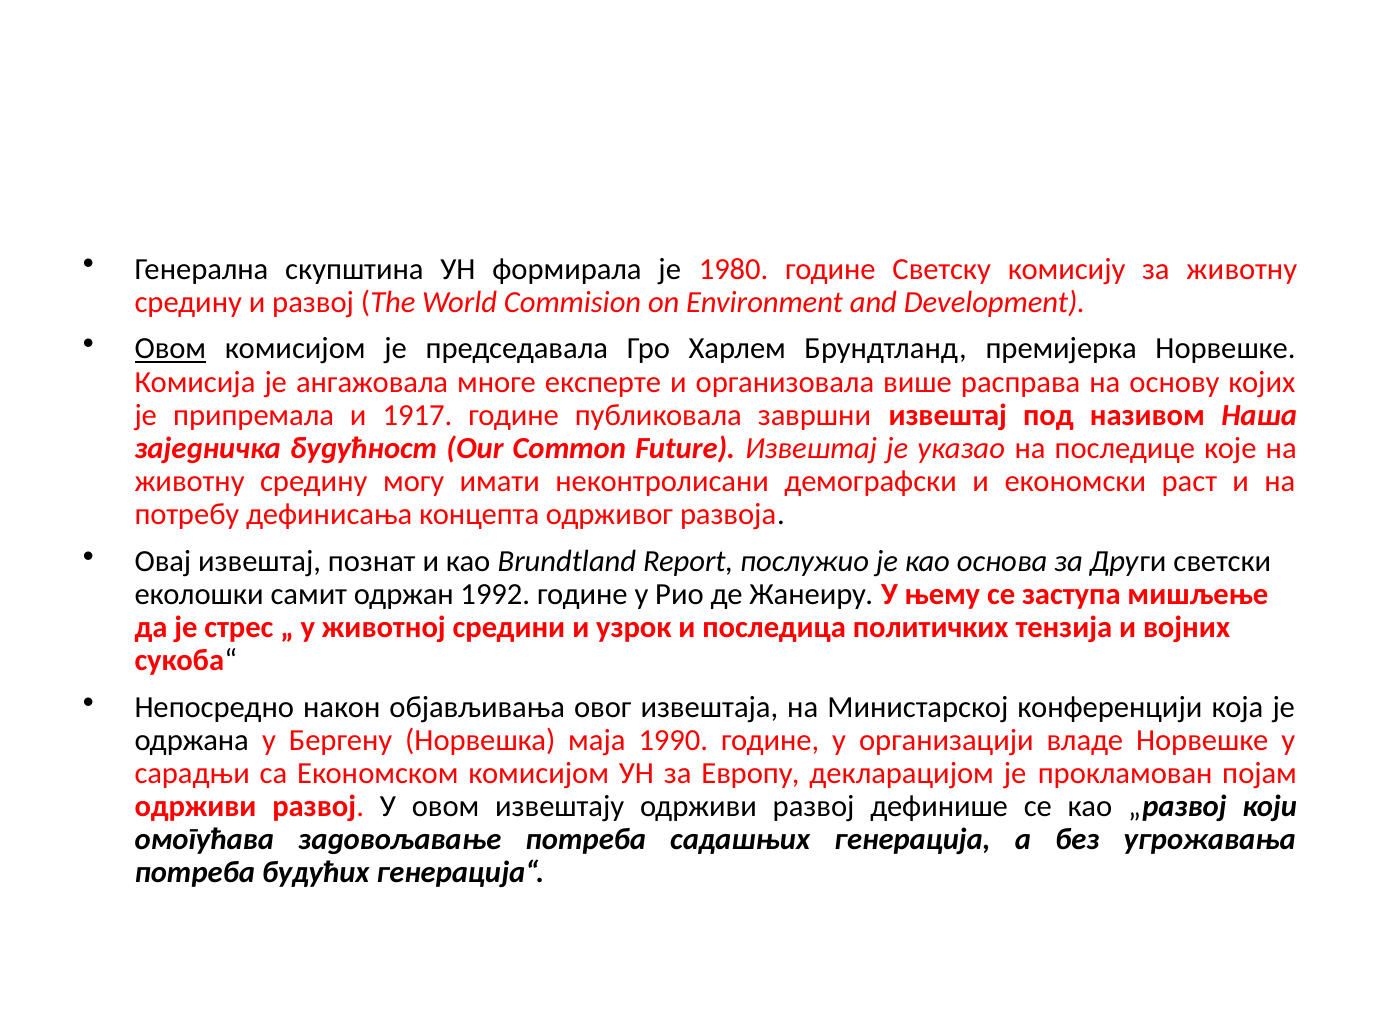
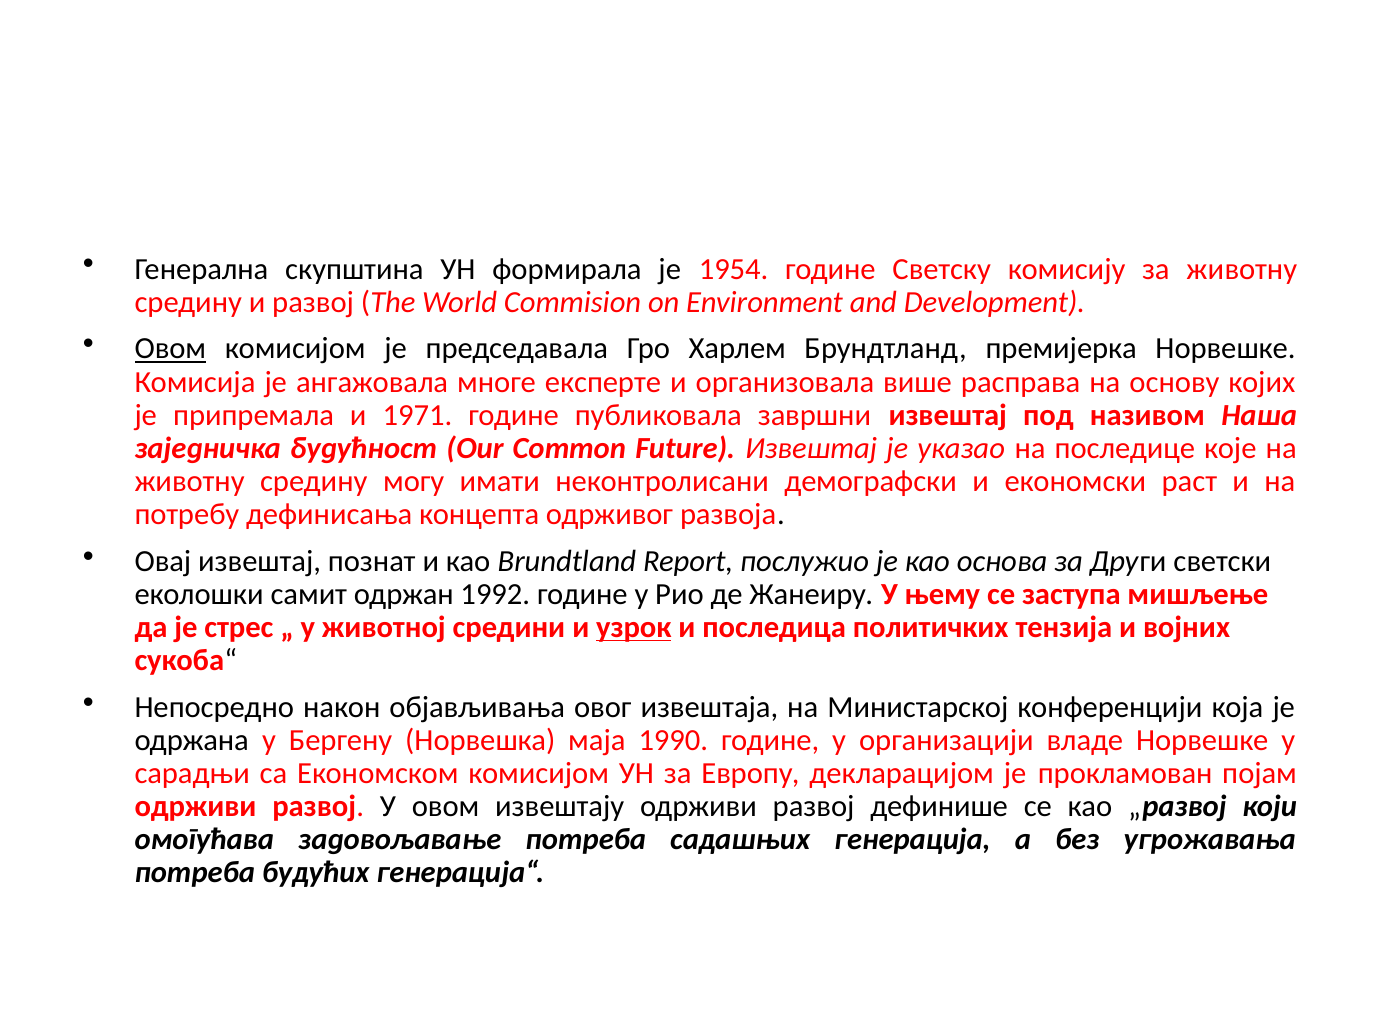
1980: 1980 -> 1954 (734, 269)
1917: 1917 -> 1971 (417, 415)
узрок underline: none -> present (634, 627)
